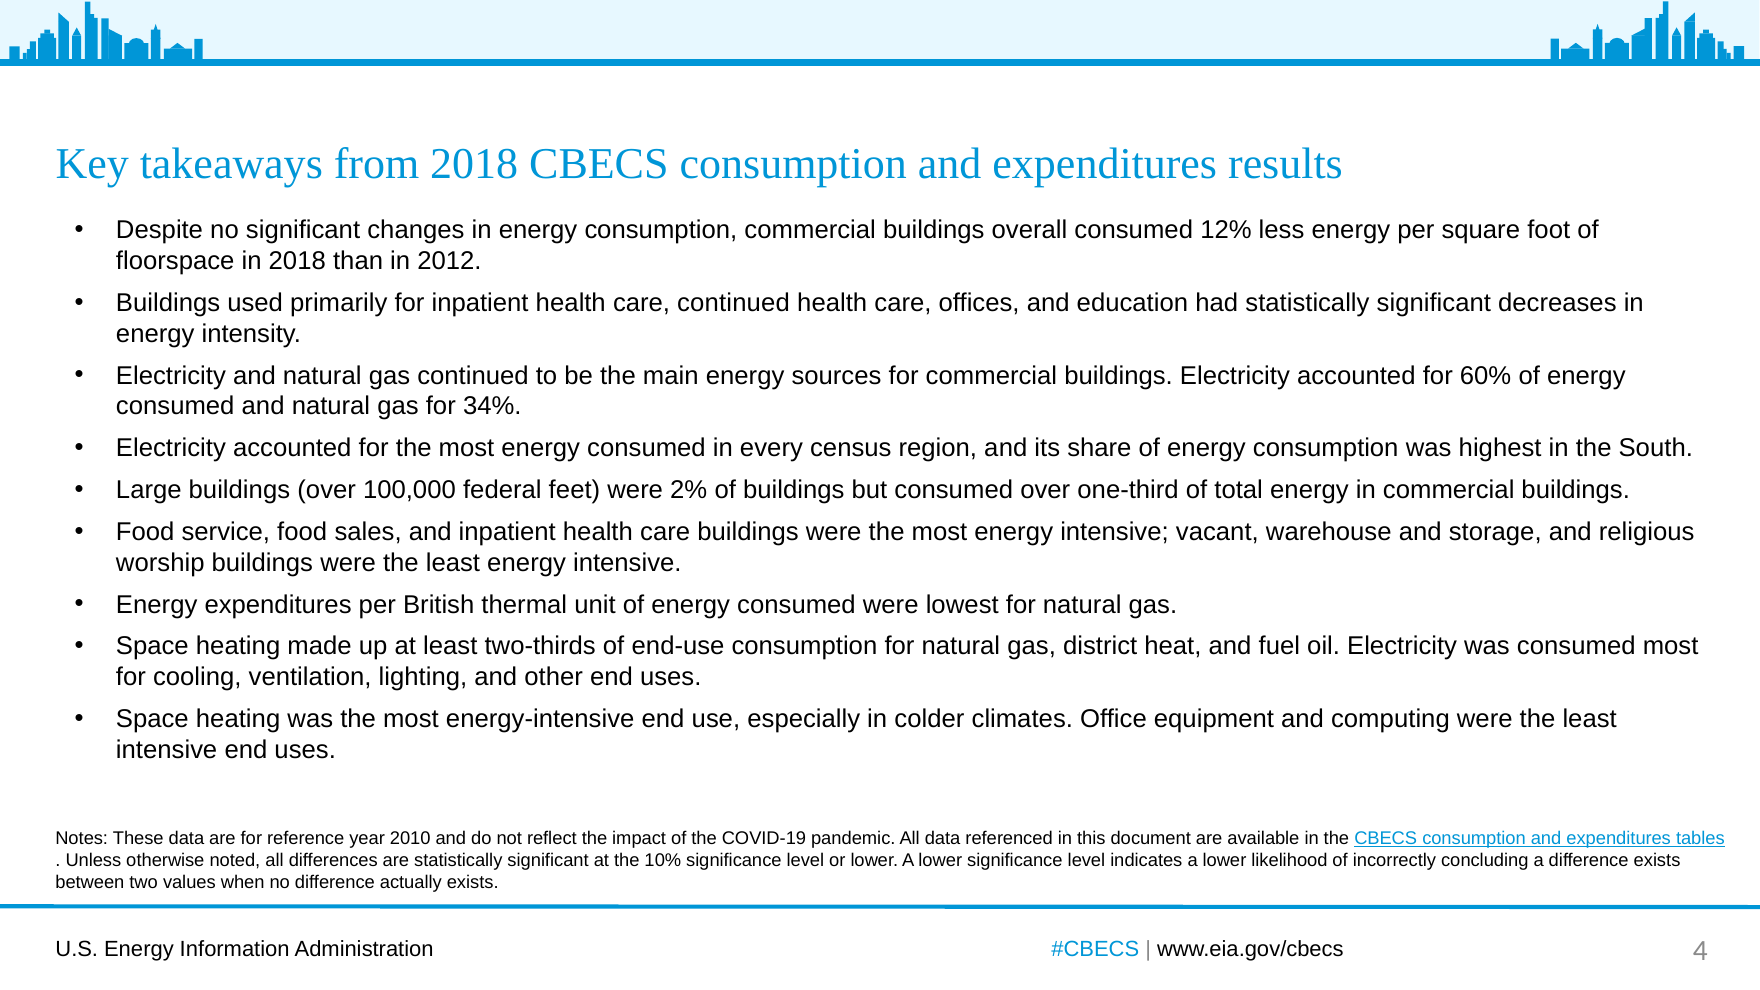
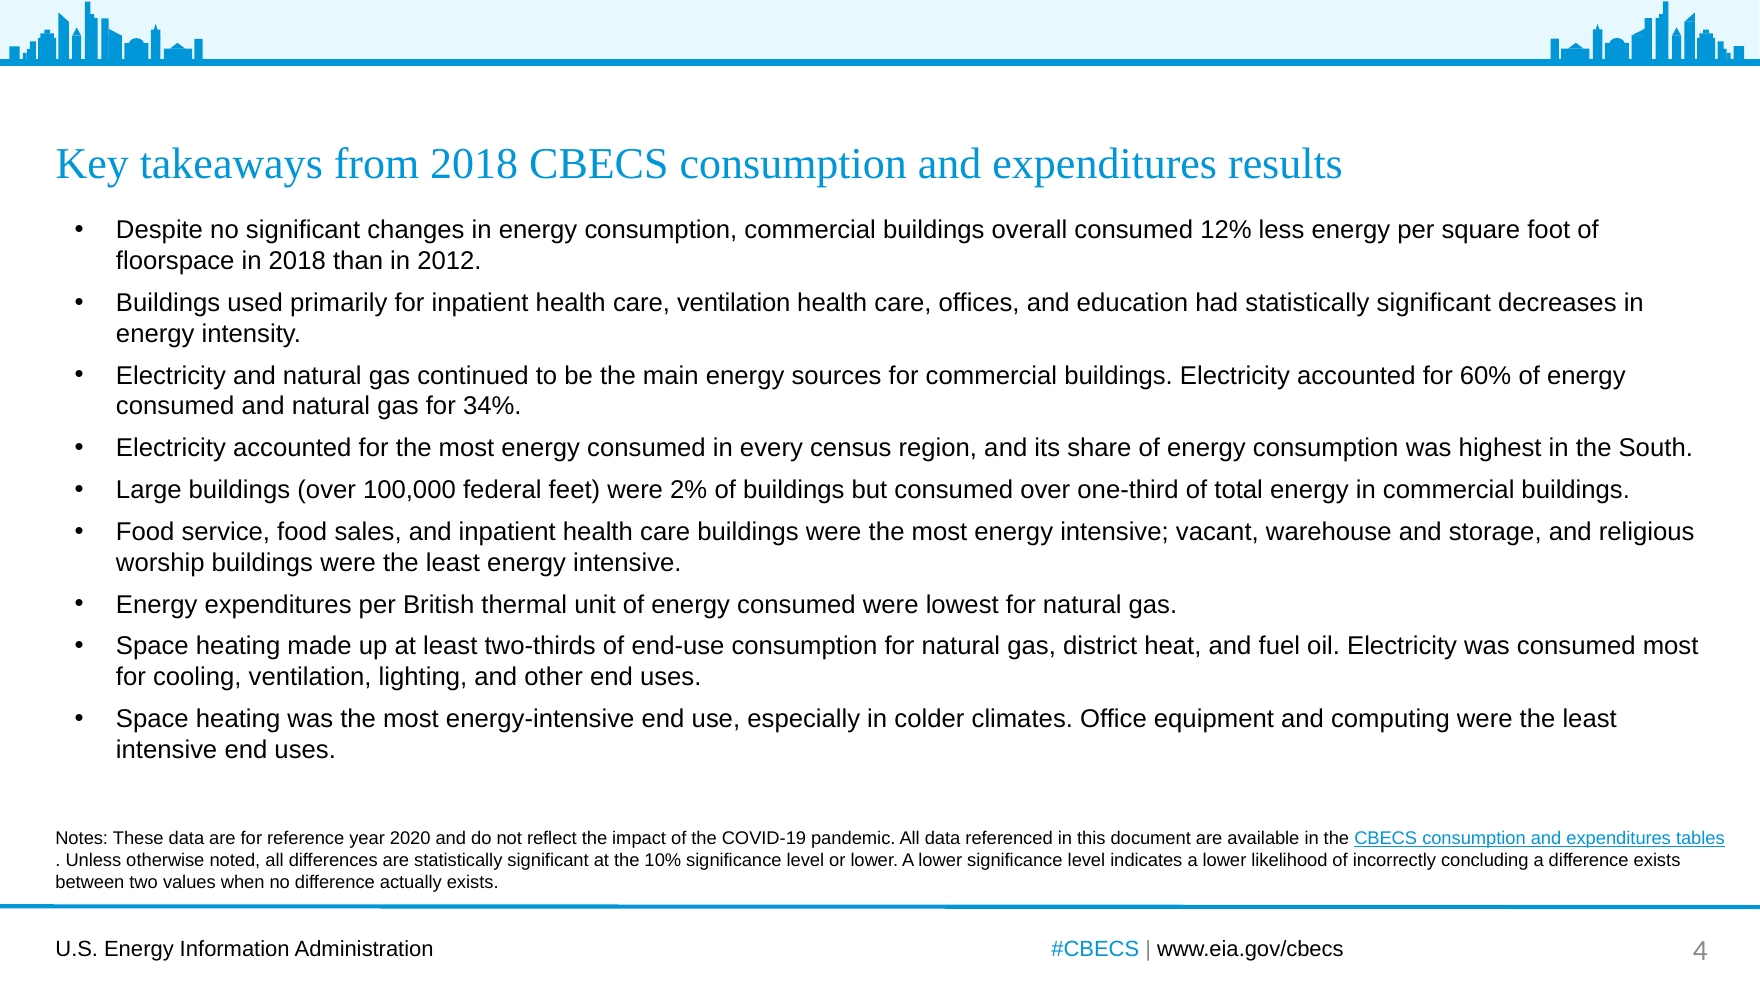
care continued: continued -> ventilation (734, 303)
2010: 2010 -> 2020 (410, 838)
